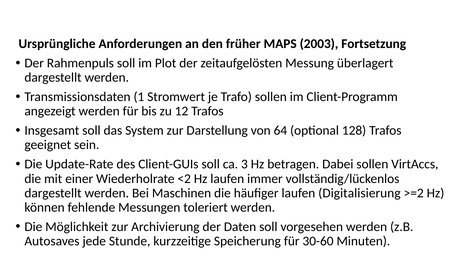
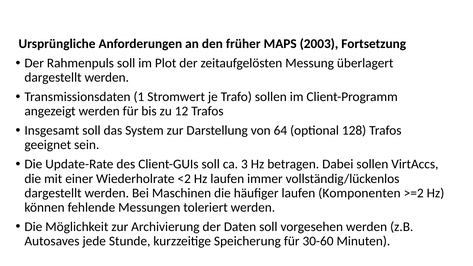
Digitalisierung: Digitalisierung -> Komponenten (359, 193)
